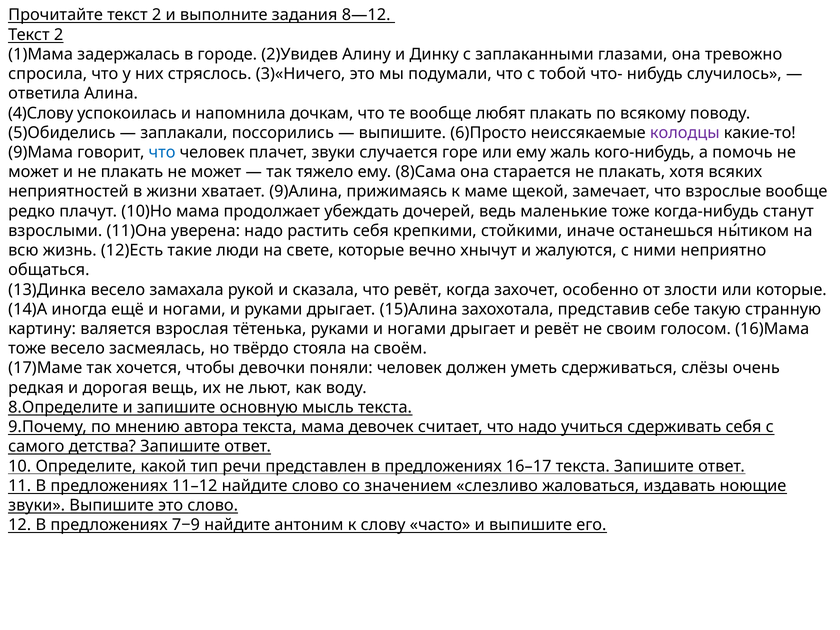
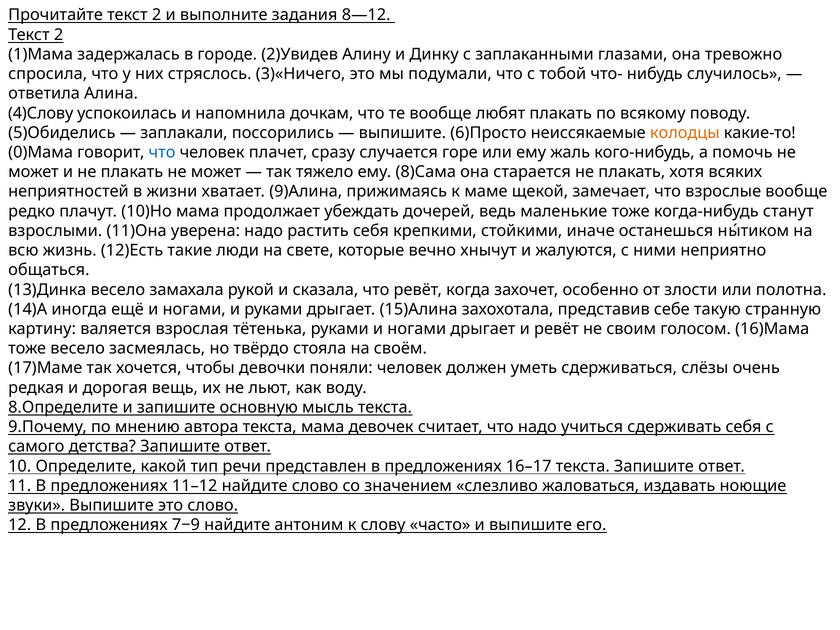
колодцы colour: purple -> orange (685, 133)
9)Мама: 9)Мама -> 0)Мама (41, 152)
плачет звуки: звуки -> сразу (333, 152)
или которые: которые -> полотна (791, 290)
